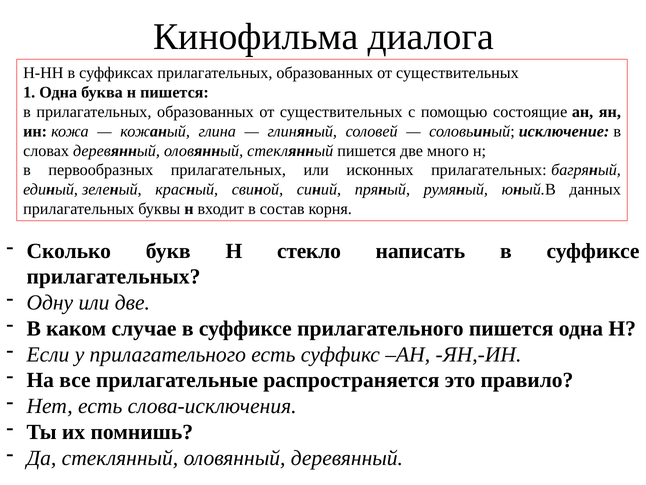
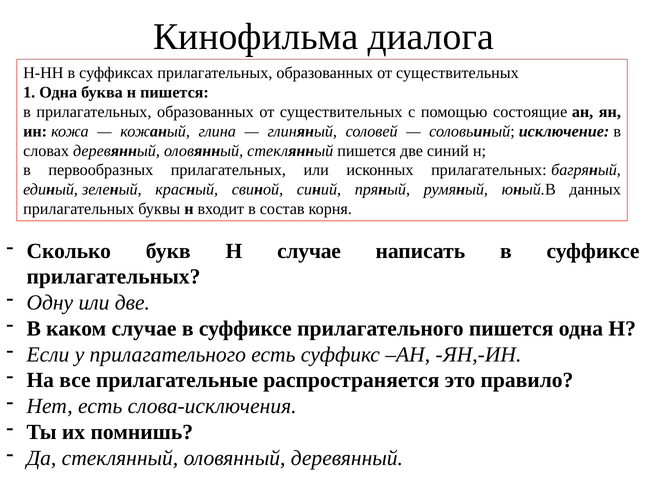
две много: много -> синий (448, 151)
Н стекло: стекло -> случае (309, 251)
